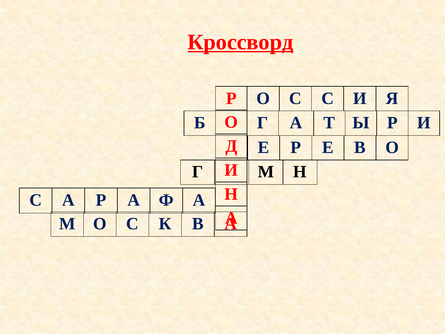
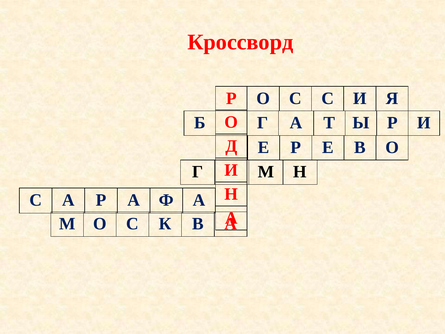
Кроссворд underline: present -> none (240, 42)
